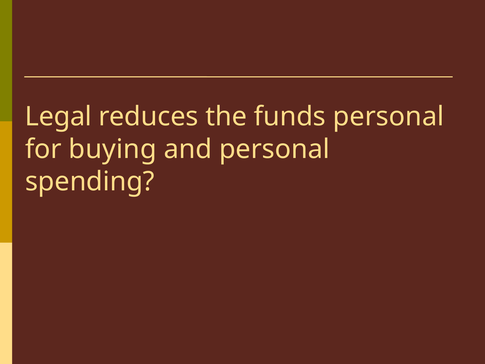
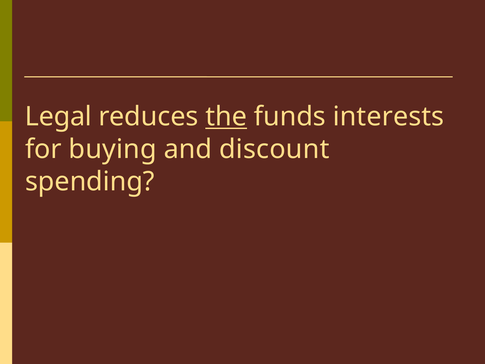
the underline: none -> present (226, 117)
funds personal: personal -> interests (388, 117)
and personal: personal -> discount (274, 149)
